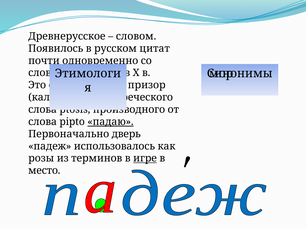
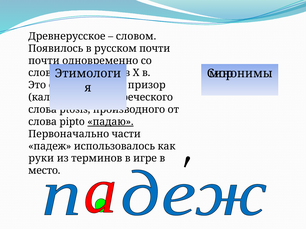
русском цитат: цитат -> почти (155, 49)
дверь: дверь -> части (126, 134)
розы: розы -> руки (41, 159)
игре underline: present -> none (145, 159)
